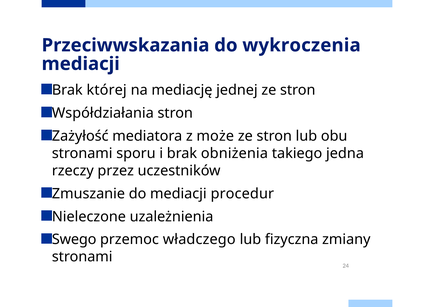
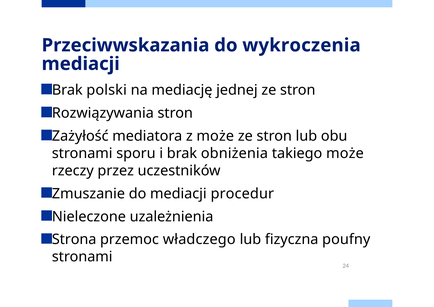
której: której -> polski (107, 90)
Współdziałania: Współdziałania -> Rozwiązywania (103, 113)
takiego jedna: jedna -> może (345, 153)
Swego: Swego -> Strona (74, 239)
zmiany: zmiany -> poufny (346, 239)
